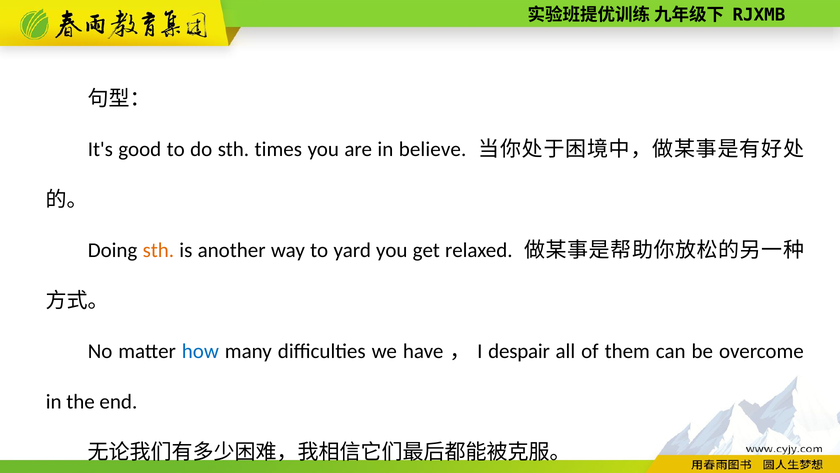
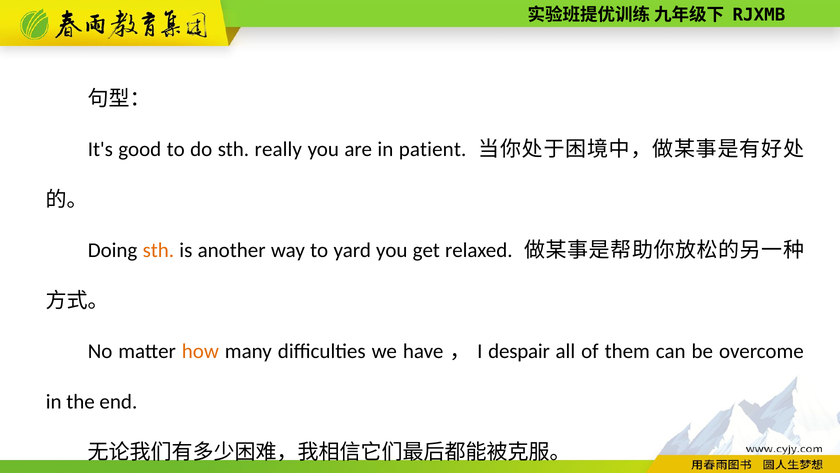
times: times -> really (278, 149)
believe: believe -> patient (433, 149)
how colour: blue -> orange (200, 351)
